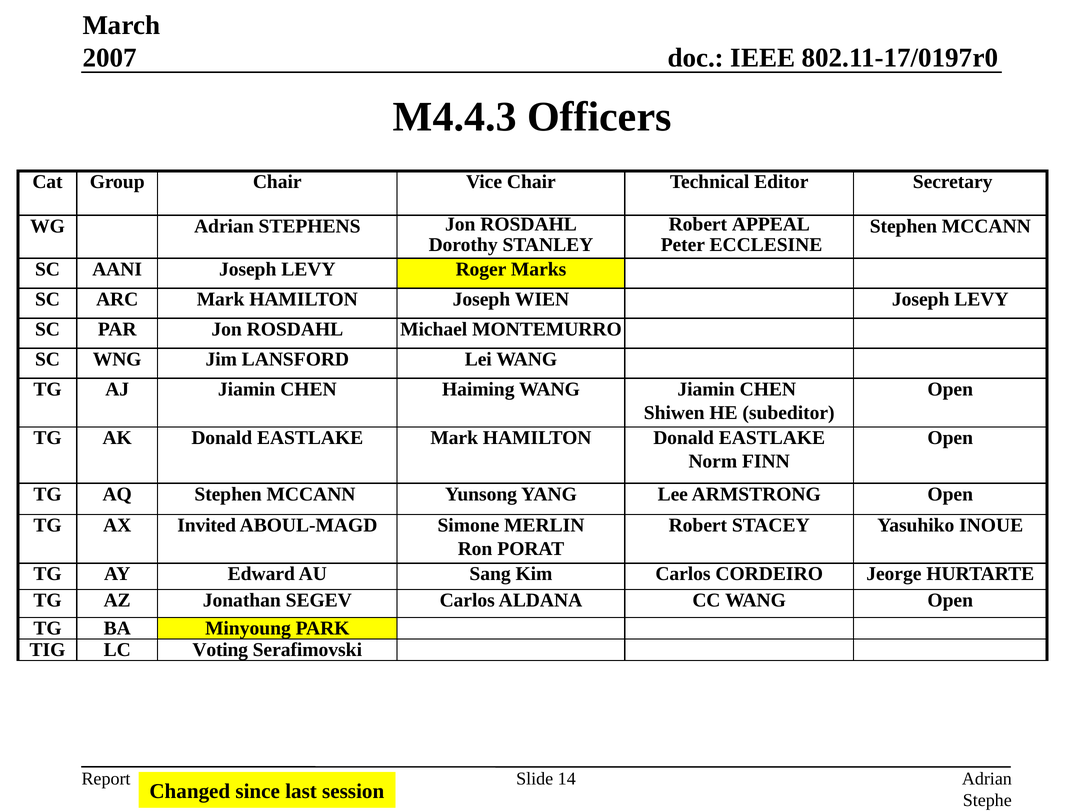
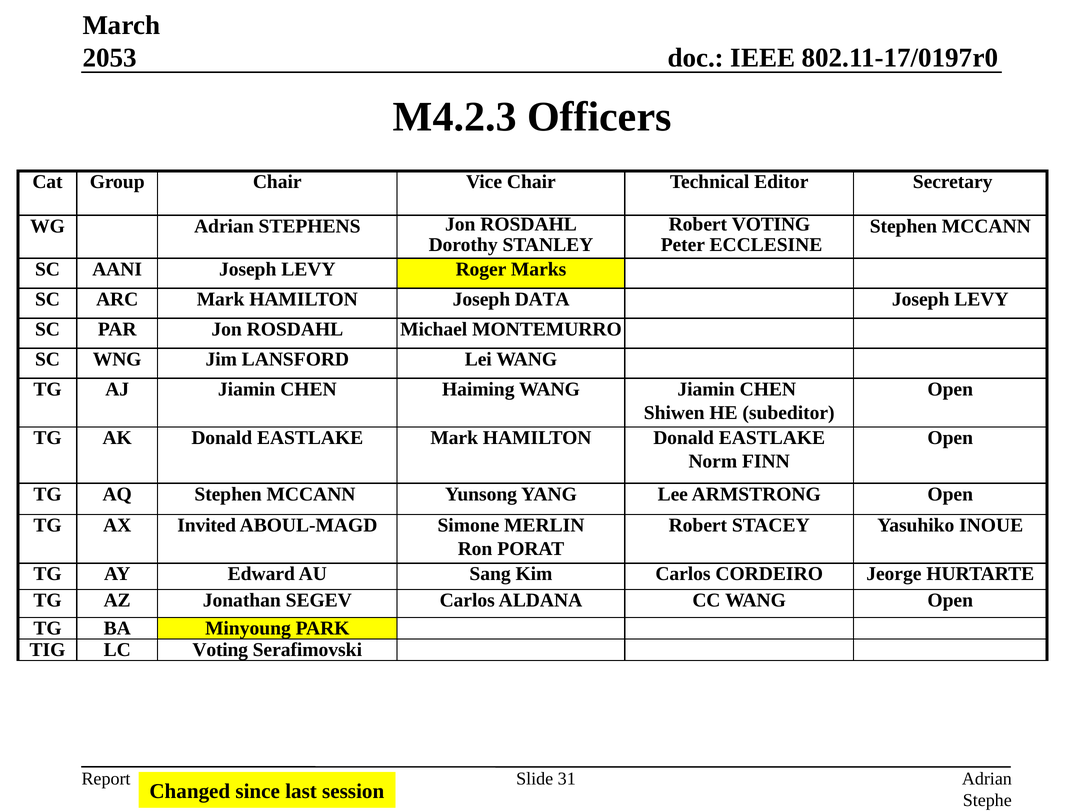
2007: 2007 -> 2053 (110, 58)
M4.4.3: M4.4.3 -> M4.2.3 (455, 117)
Robert APPEAL: APPEAL -> VOTING (771, 224)
WIEN: WIEN -> DATA (542, 299)
14: 14 -> 31 (567, 779)
